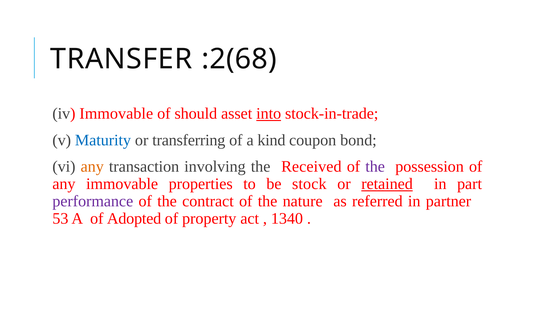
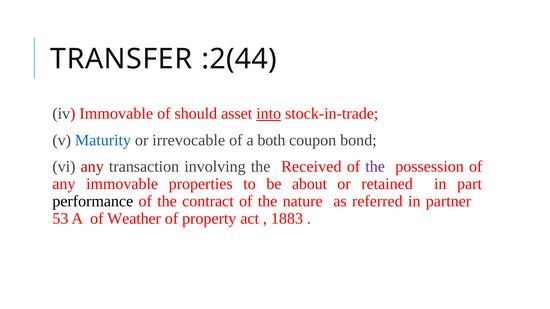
:2(68: :2(68 -> :2(44 (239, 59)
transferring: transferring -> irrevocable (189, 140)
kind: kind -> both (271, 140)
any colour: orange -> red (92, 167)
stock: stock -> about (309, 184)
retained underline: present -> none (387, 184)
performance colour: purple -> black (93, 201)
Adopted: Adopted -> Weather (134, 219)
1340: 1340 -> 1883 (287, 219)
